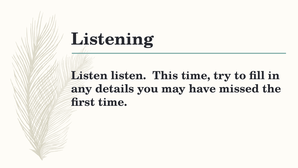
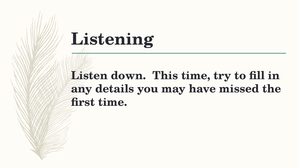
Listen listen: listen -> down (128, 75)
